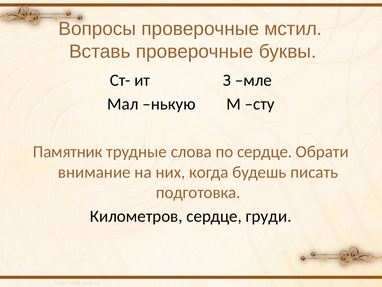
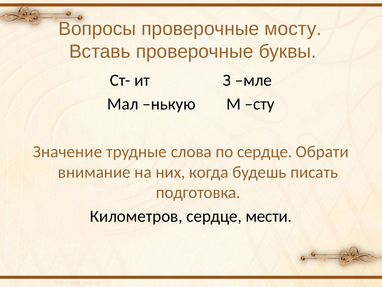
мстил: мстил -> мосту (293, 29)
Памятник: Памятник -> Значение (68, 151)
груди: груди -> мести (269, 216)
